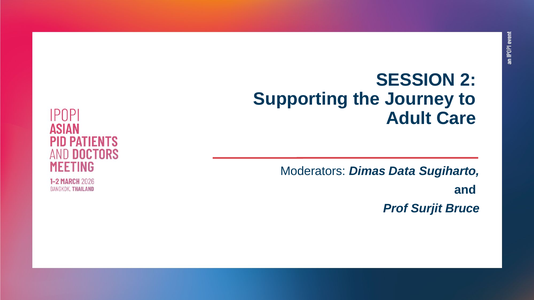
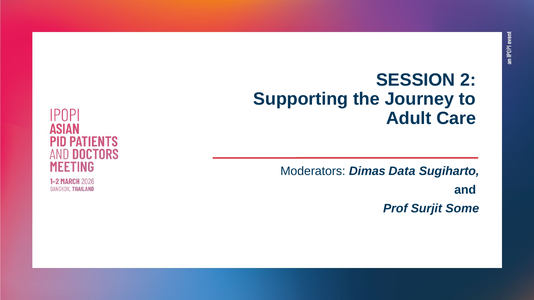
Bruce: Bruce -> Some (462, 209)
